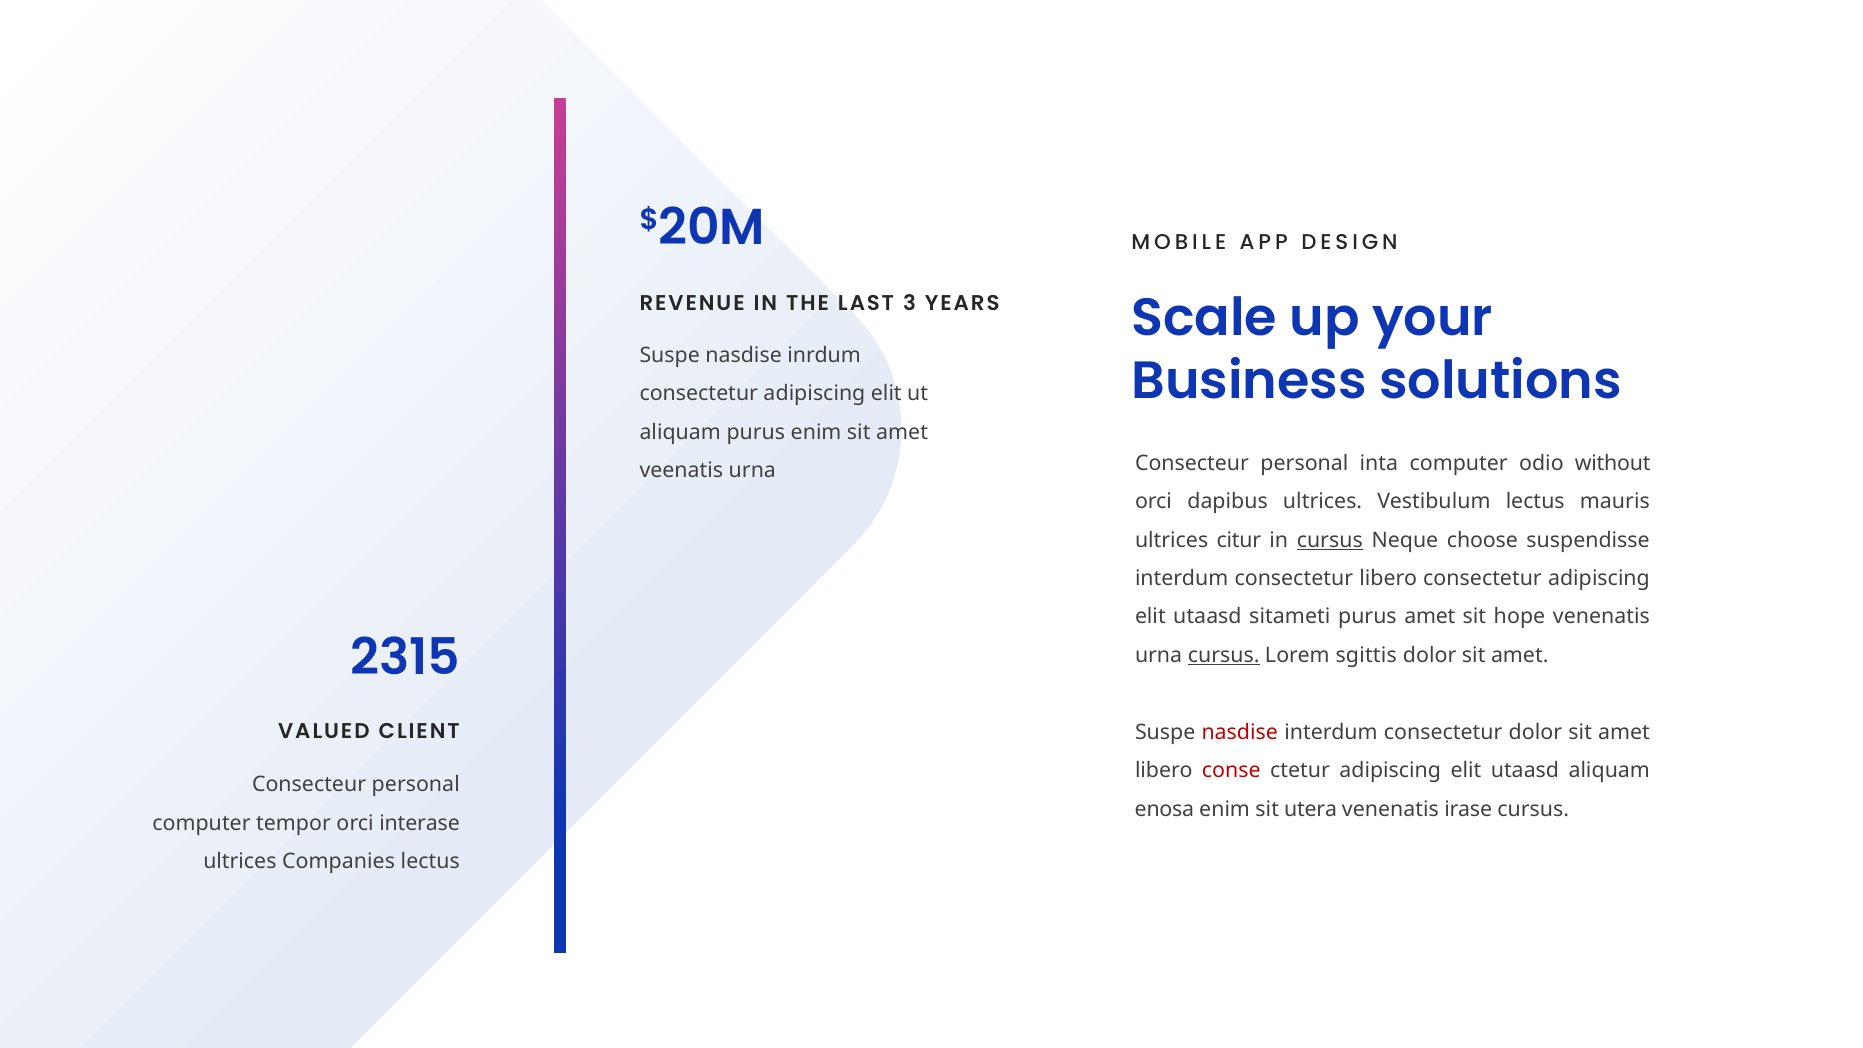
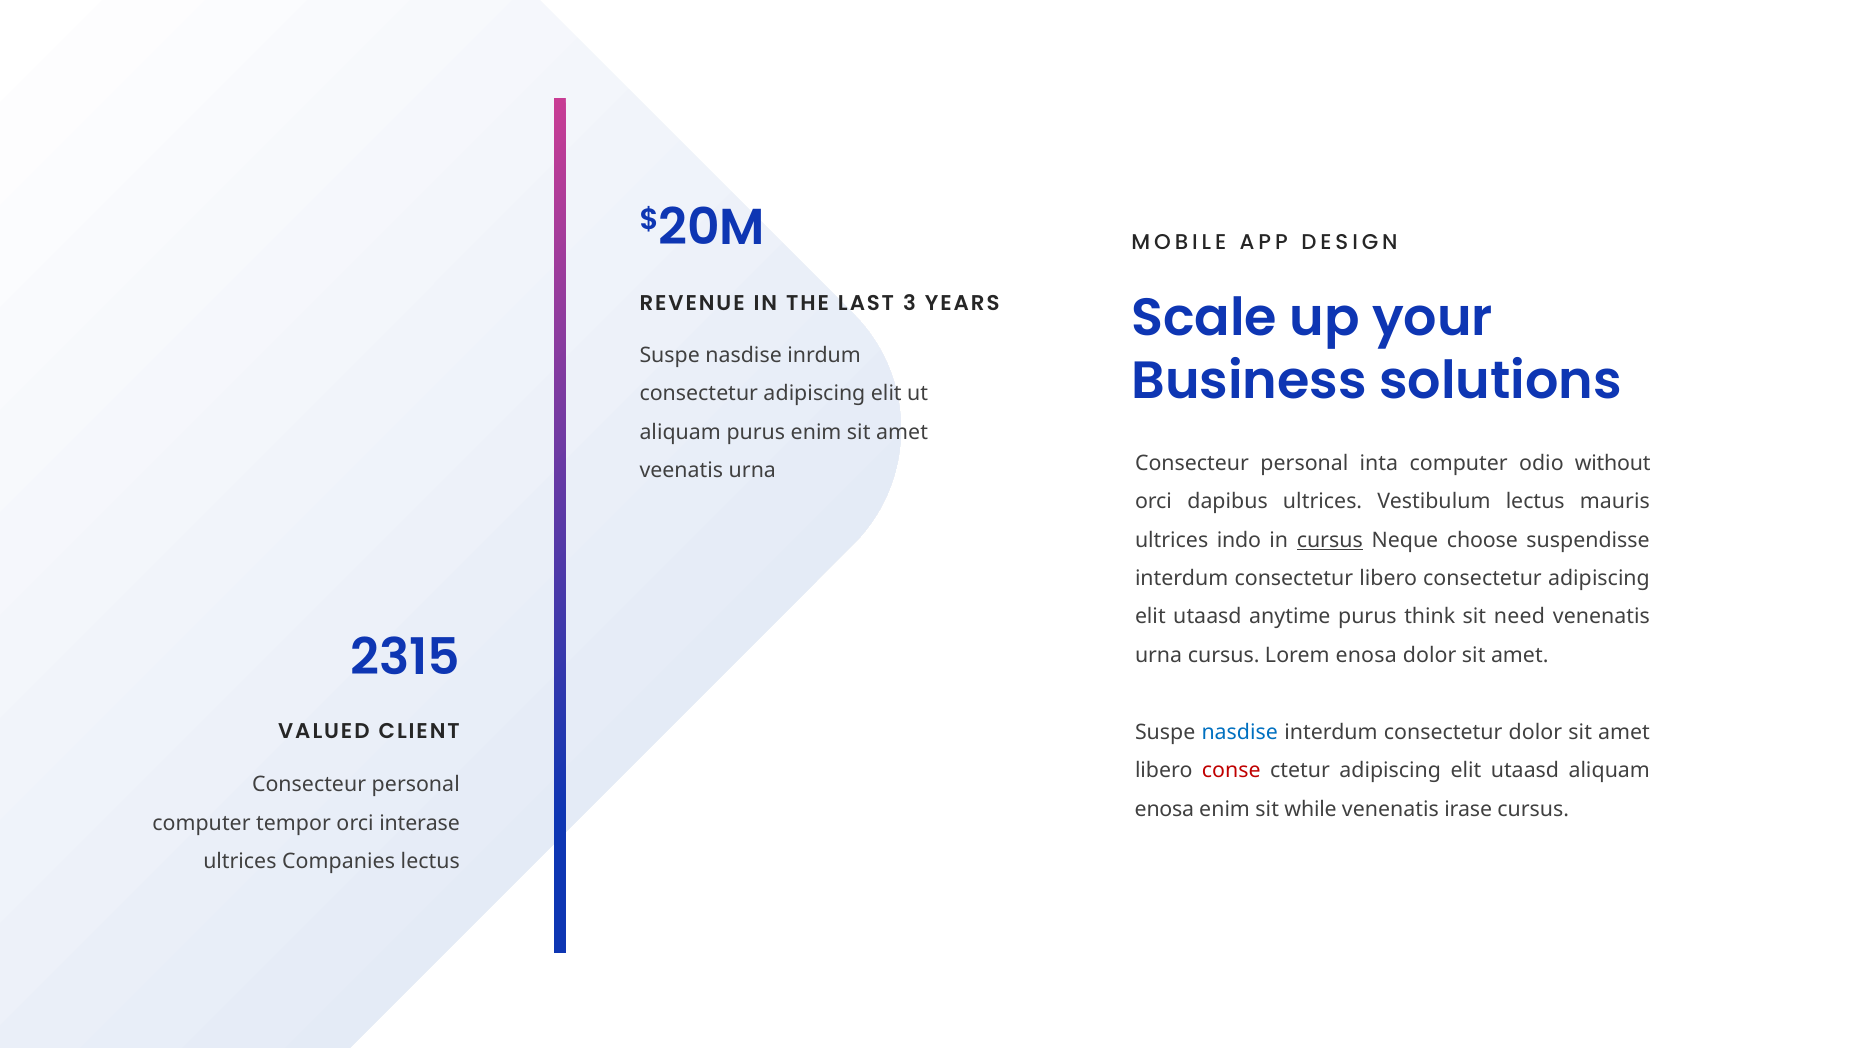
citur: citur -> indo (1239, 540)
sitameti: sitameti -> anytime (1290, 617)
purus amet: amet -> think (1430, 617)
hope: hope -> need (1519, 617)
cursus underline: present -> none (1224, 655)
Lorem sgittis: sgittis -> enosa (1366, 655)
nasdise colour: red -> blue (1240, 732)
utera: utera -> while (1311, 809)
